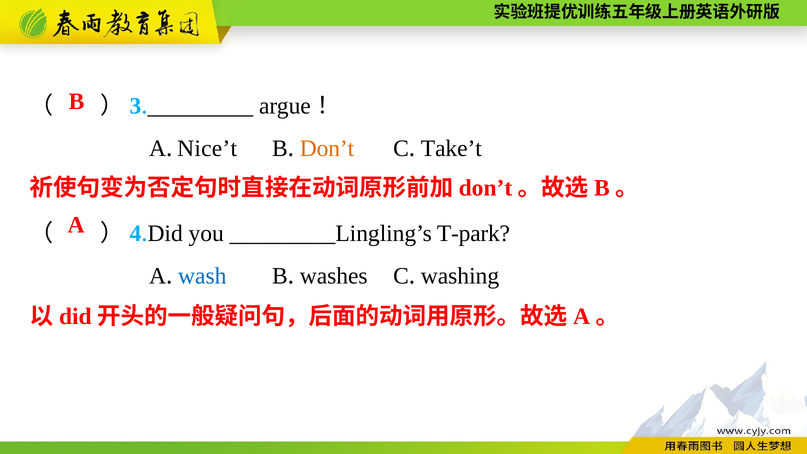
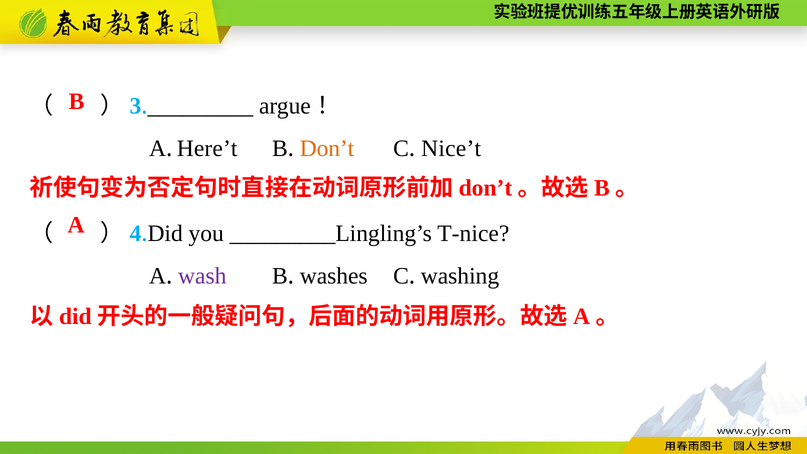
Nice’t: Nice’t -> Here’t (207, 149)
Take’t: Take’t -> Nice’t (451, 149)
T-park: T-park -> T-nice (473, 233)
wash colour: blue -> purple (202, 276)
